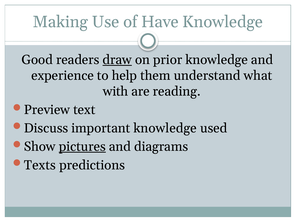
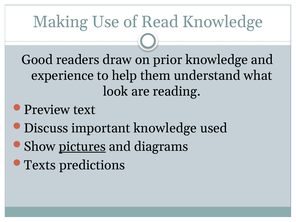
Have: Have -> Read (160, 22)
draw underline: present -> none (117, 60)
with: with -> look (116, 91)
